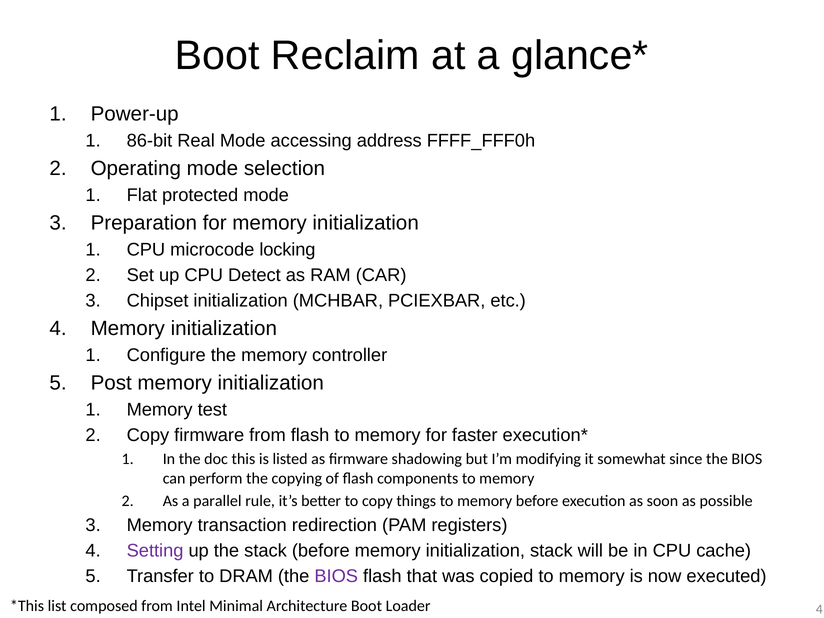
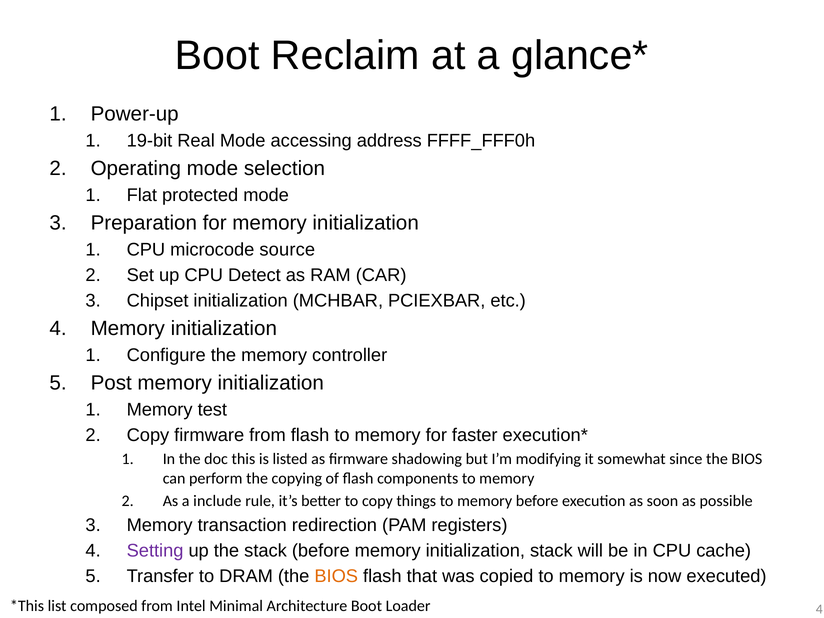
86-bit: 86-bit -> 19-bit (149, 141)
locking: locking -> source (287, 250)
parallel: parallel -> include (217, 501)
BIOS colour: purple -> orange (336, 576)
